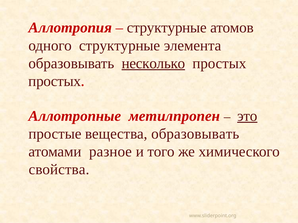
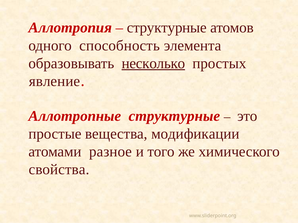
одного структурные: структурные -> способность (120, 46)
простых: простых -> явление (55, 81)
Аллотропные метилпропен: метилпропен -> структурные (174, 116)
это underline: present -> none (247, 116)
вещества образовывать: образовывать -> модификации (195, 134)
